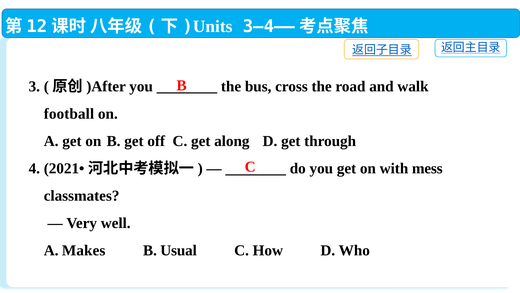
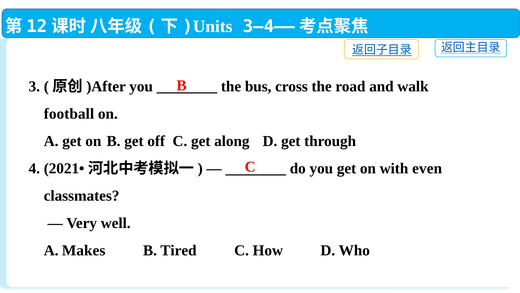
mess: mess -> even (427, 168)
Usual: Usual -> Tired (178, 250)
